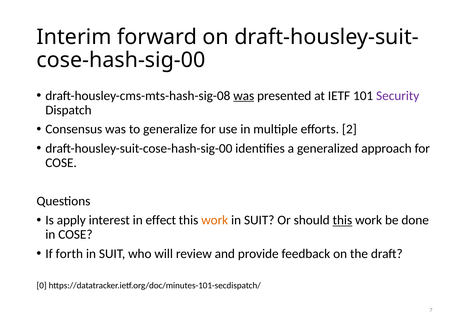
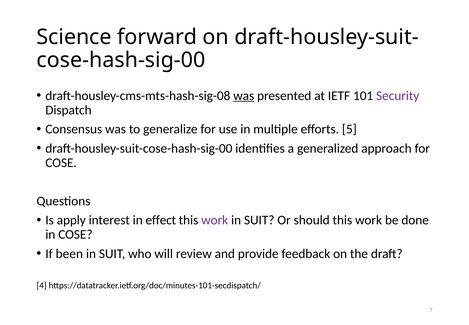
Interim: Interim -> Science (74, 37)
2: 2 -> 5 (349, 129)
work colour: orange -> purple (215, 220)
this underline: present -> none (342, 220)
forth: forth -> been (69, 254)
0: 0 -> 4 (42, 285)
